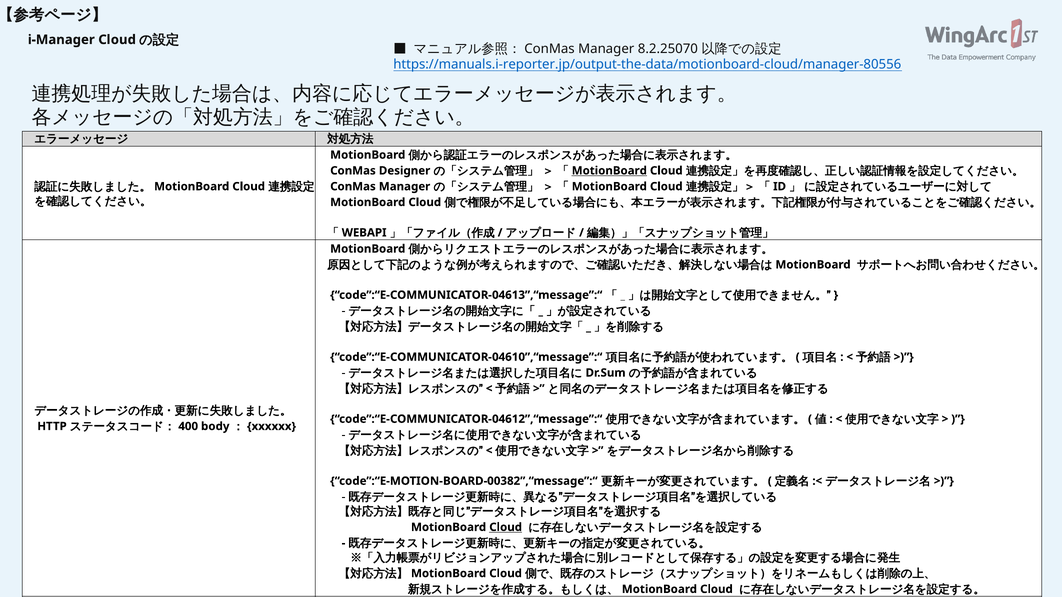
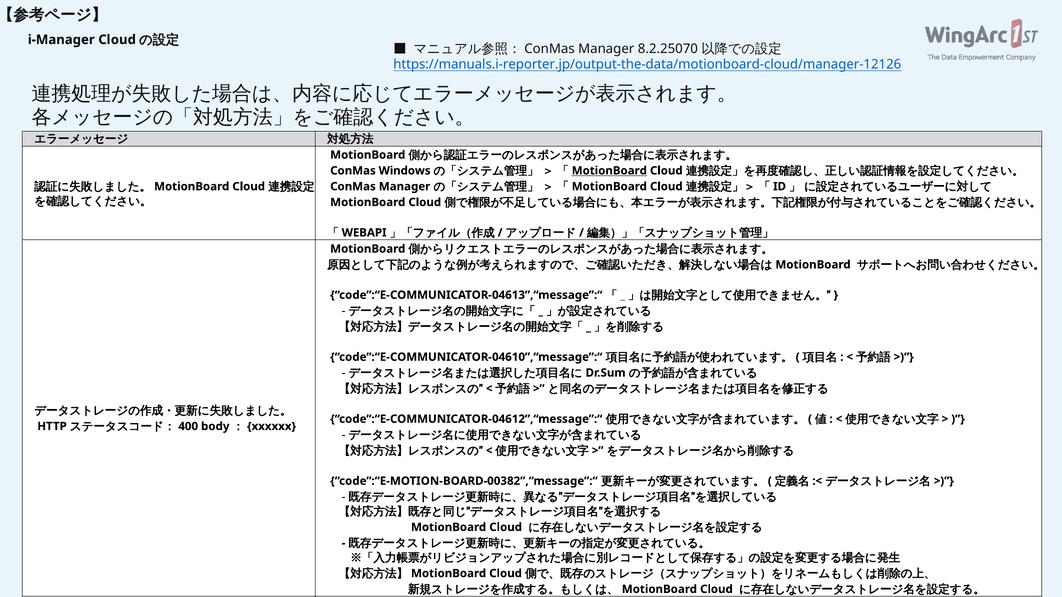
https://manuals.i-reporter.jp/output-the-data/motionboard-cloud/manager-80556: https://manuals.i-reporter.jp/output-the-data/motionboard-cloud/manager-80556 -> https://manuals.i-reporter.jp/output-the-data/motionboard-cloud/manager-12126 (647, 65)
Designer: Designer -> Windows (405, 171)
Cloud underline: present -> none (506, 528)
